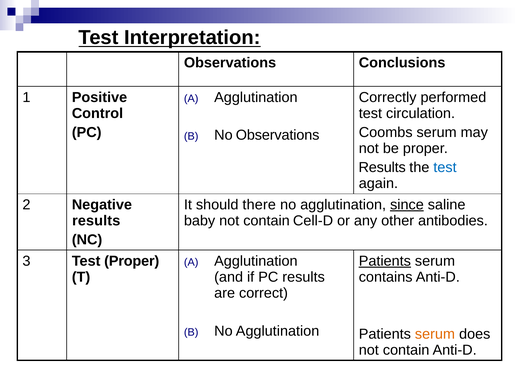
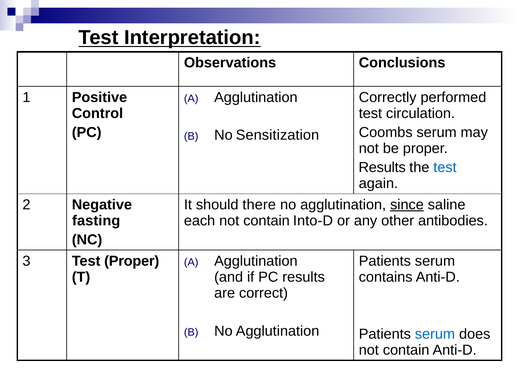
No Observations: Observations -> Sensitization (277, 135)
results: results -> fasting (96, 221)
baby: baby -> each (200, 221)
Cell-D: Cell-D -> Into-D (313, 221)
Patients underline: present -> none (385, 261)
serum colour: orange -> blue (435, 334)
